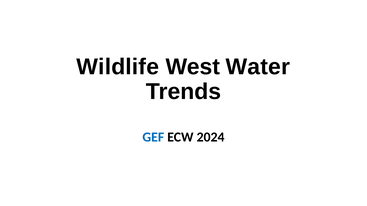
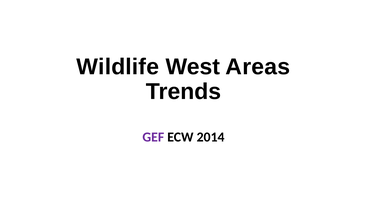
Water: Water -> Areas (258, 67)
GEF colour: blue -> purple (153, 137)
2024: 2024 -> 2014 (211, 137)
